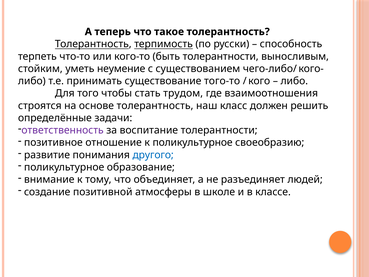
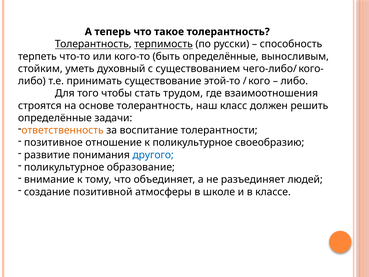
быть толерантности: толерантности -> определённые (221, 56)
неумение: неумение -> духовный (121, 69)
того-то: того-то -> этой-то (222, 81)
ответственность colour: purple -> orange (63, 130)
